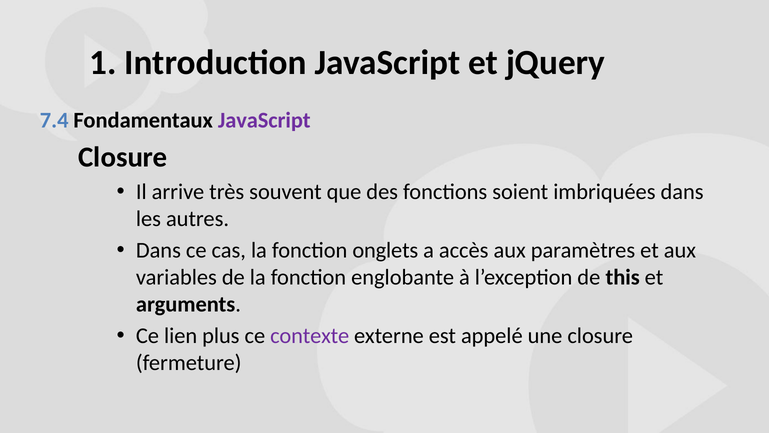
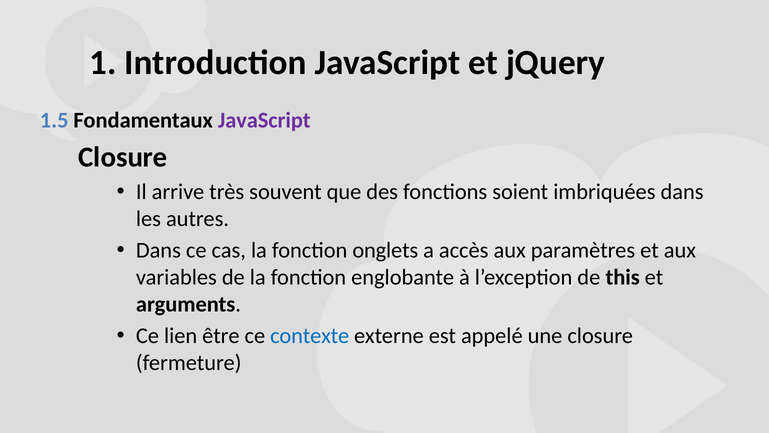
7.4: 7.4 -> 1.5 (54, 120)
plus: plus -> être (221, 336)
contexte colour: purple -> blue (310, 336)
